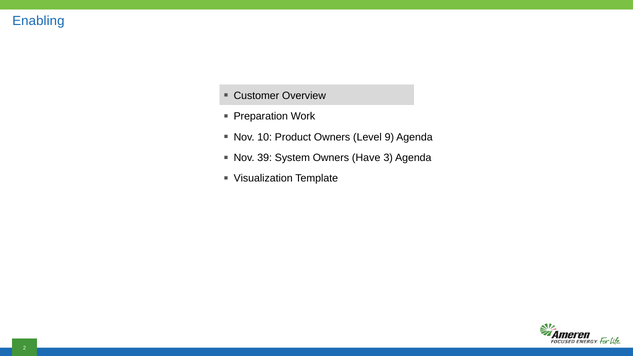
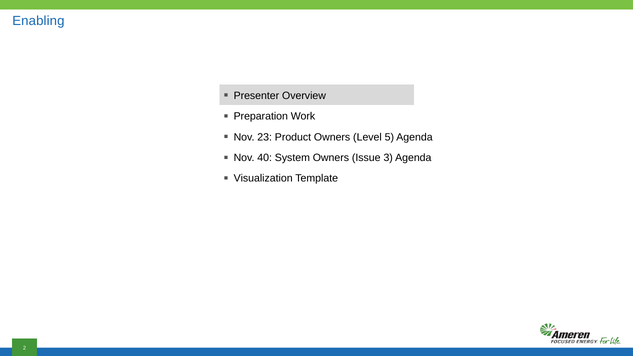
Customer: Customer -> Presenter (256, 96)
10: 10 -> 23 (265, 137)
9: 9 -> 5 (389, 137)
39: 39 -> 40 (265, 158)
Have: Have -> Issue (366, 158)
